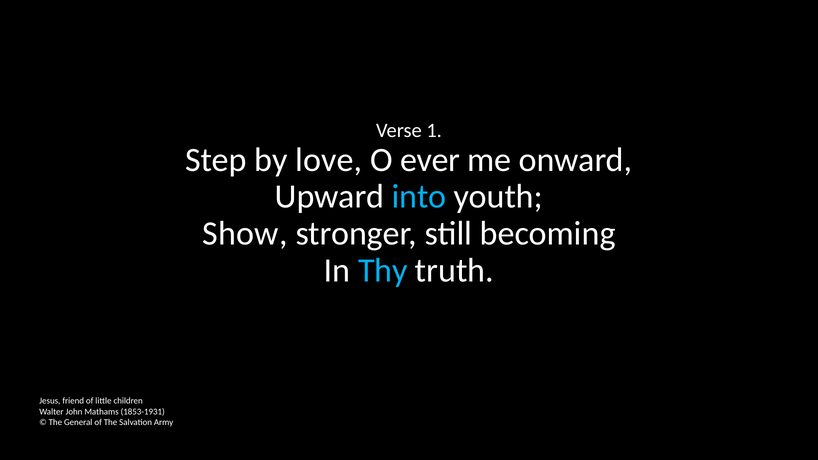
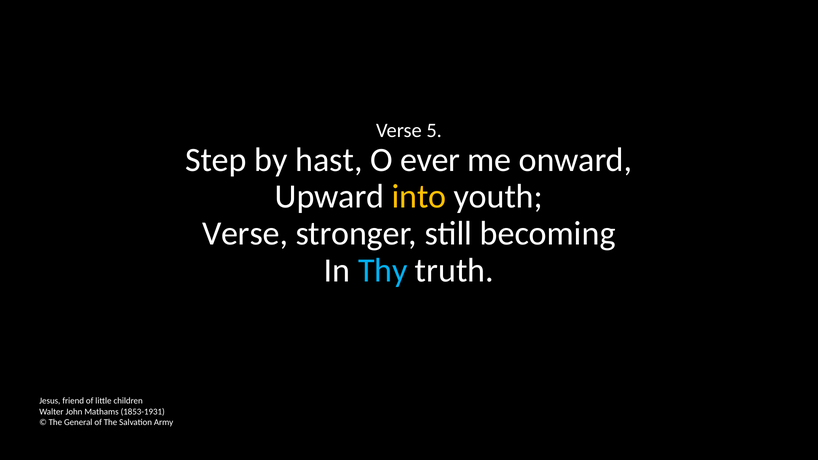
1: 1 -> 5 (434, 131)
love: love -> hast (329, 160)
into colour: light blue -> yellow (419, 197)
Show: Show -> Verse (245, 234)
